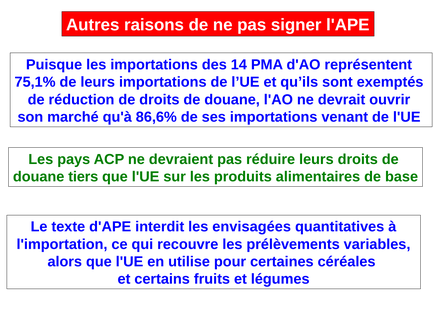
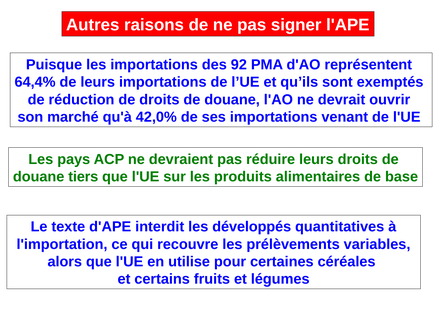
14: 14 -> 92 (239, 65)
75,1%: 75,1% -> 64,4% (35, 82)
86,6%: 86,6% -> 42,0% (156, 117)
envisagées: envisagées -> développés (252, 227)
